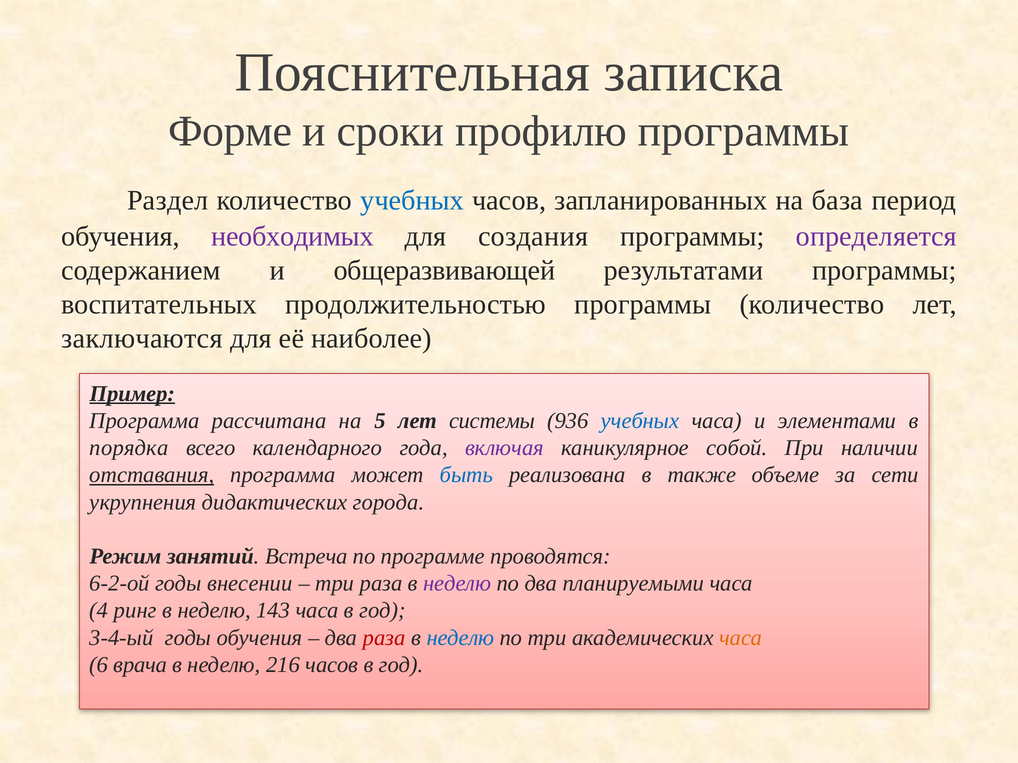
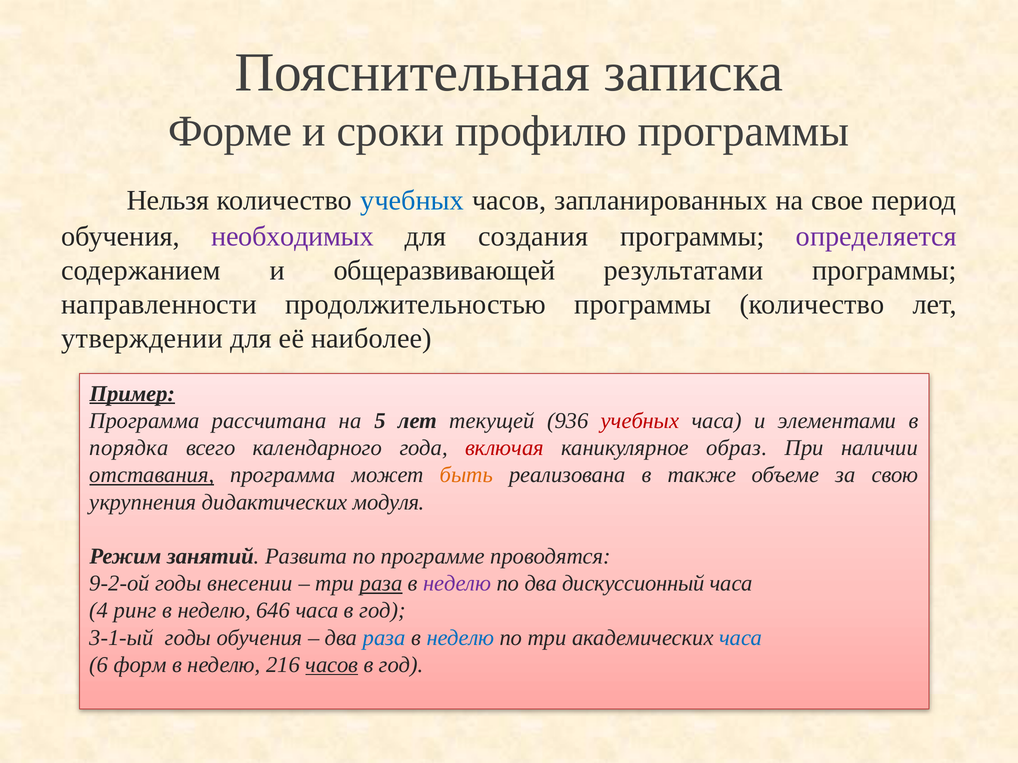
Раздел: Раздел -> Нельзя (168, 201)
база: база -> свое (837, 201)
воспитательных: воспитательных -> направленности (159, 305)
заключаются: заключаются -> утверждении (142, 339)
системы: системы -> текущей (492, 421)
учебных colour: blue -> red (640, 421)
включая colour: purple -> red (505, 448)
собой: собой -> образ (737, 448)
быть colour: blue -> orange (466, 475)
сети: сети -> свою (895, 475)
города: города -> модуля (389, 502)
Встреча: Встреча -> Развита (306, 557)
6-2-ой: 6-2-ой -> 9-2-ой (120, 584)
раза underline: none -> present (381, 584)
планируемыми: планируемыми -> дискуссионный (633, 584)
143: 143 -> 646 (273, 611)
3-4-ый: 3-4-ый -> 3-1-ый (122, 638)
раза colour: red -> blue (384, 638)
часа colour: orange -> blue (741, 638)
врача: врача -> форм (140, 665)
часов underline: none -> present (332, 665)
